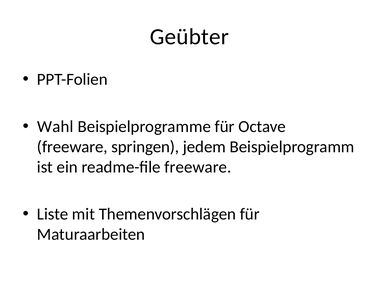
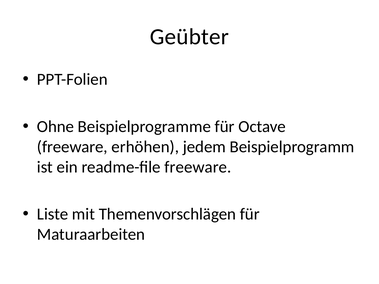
Wahl: Wahl -> Ohne (55, 127)
springen: springen -> erhöhen (145, 147)
